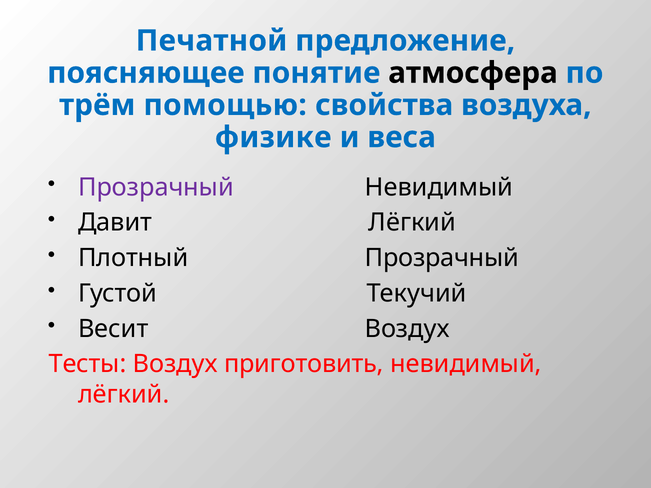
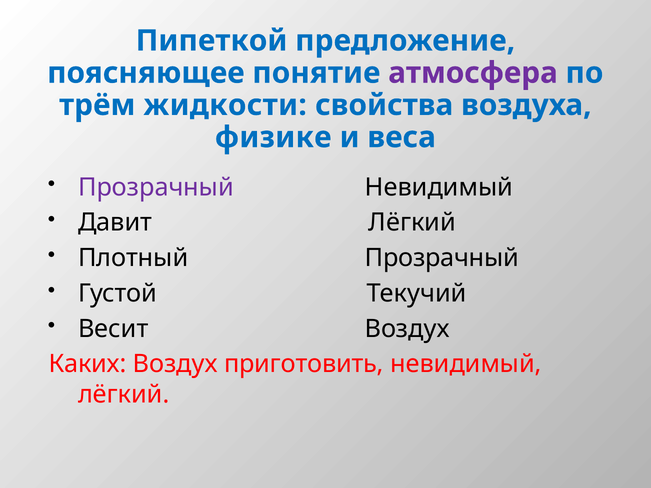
Печатной: Печатной -> Пипеткой (212, 41)
атмосфера colour: black -> purple (473, 73)
помощью: помощью -> жидкости (225, 105)
Тесты: Тесты -> Каких (88, 364)
